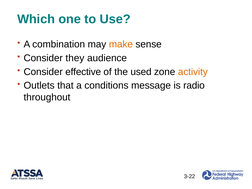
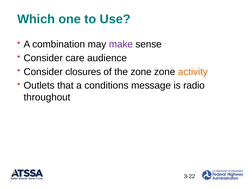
make colour: orange -> purple (121, 44)
they: they -> care (75, 58)
effective: effective -> closures (83, 72)
the used: used -> zone (141, 72)
